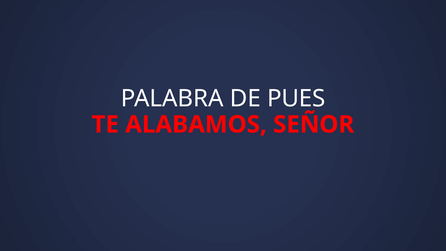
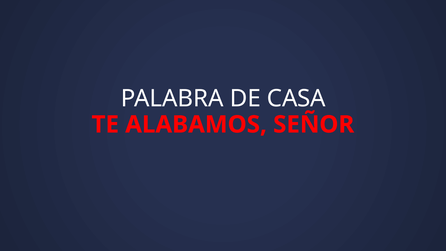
PUES: PUES -> CASA (296, 98)
